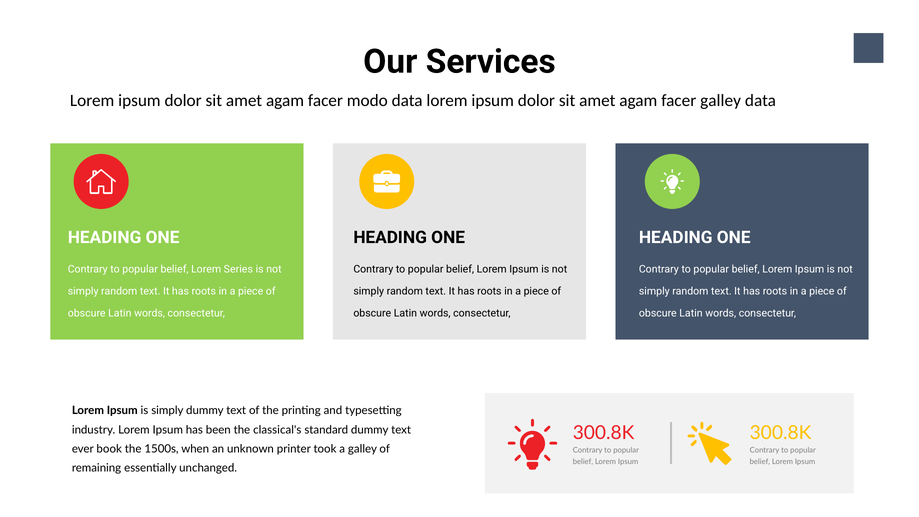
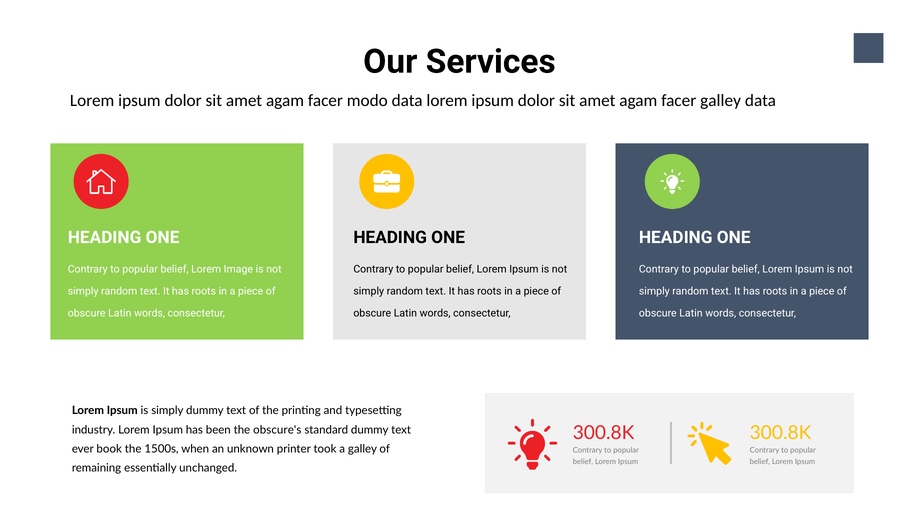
Series: Series -> Image (238, 269)
classical's: classical's -> obscure's (277, 430)
